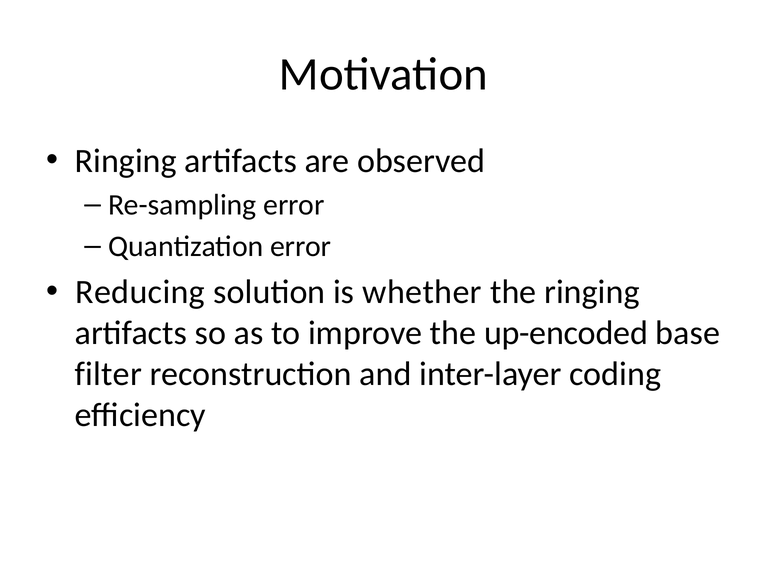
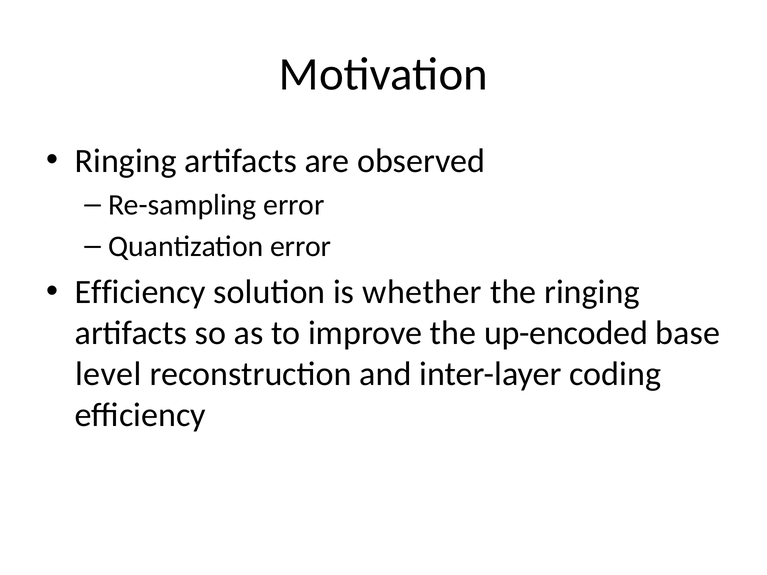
Reducing: Reducing -> Efficiency (140, 292)
filter: filter -> level (108, 374)
